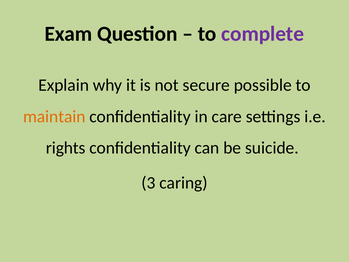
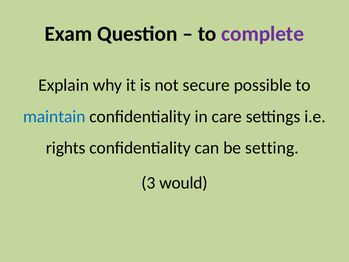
maintain colour: orange -> blue (54, 116)
suicide: suicide -> setting (272, 148)
caring: caring -> would (184, 183)
